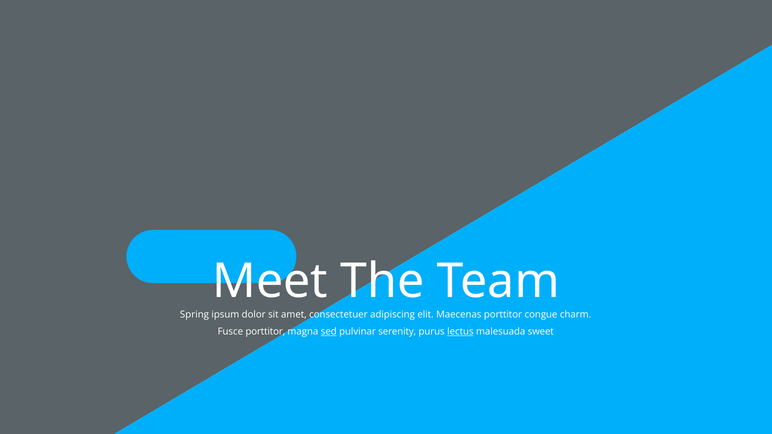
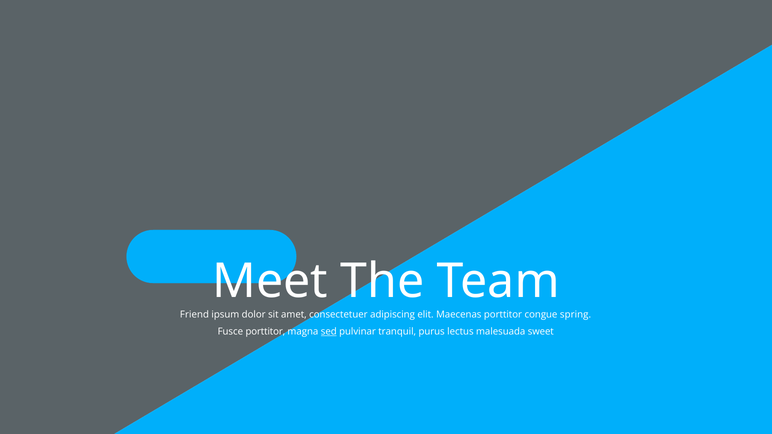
Spring: Spring -> Friend (194, 315)
charm: charm -> spring (575, 315)
serenity: serenity -> tranquil (397, 332)
lectus underline: present -> none (460, 332)
